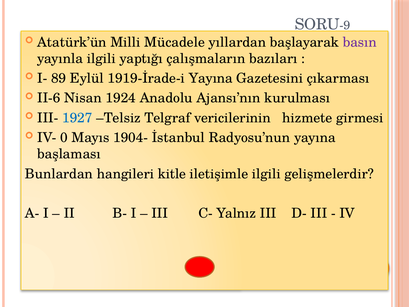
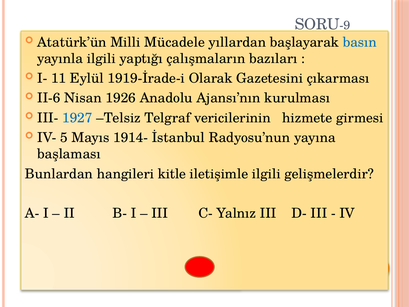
basın colour: purple -> blue (360, 42)
89: 89 -> 11 (59, 78)
1919-İrade-i Yayına: Yayına -> Olarak (211, 78)
1924: 1924 -> 1926 (121, 98)
0: 0 -> 5 (64, 138)
1904-: 1904- -> 1914- (131, 138)
